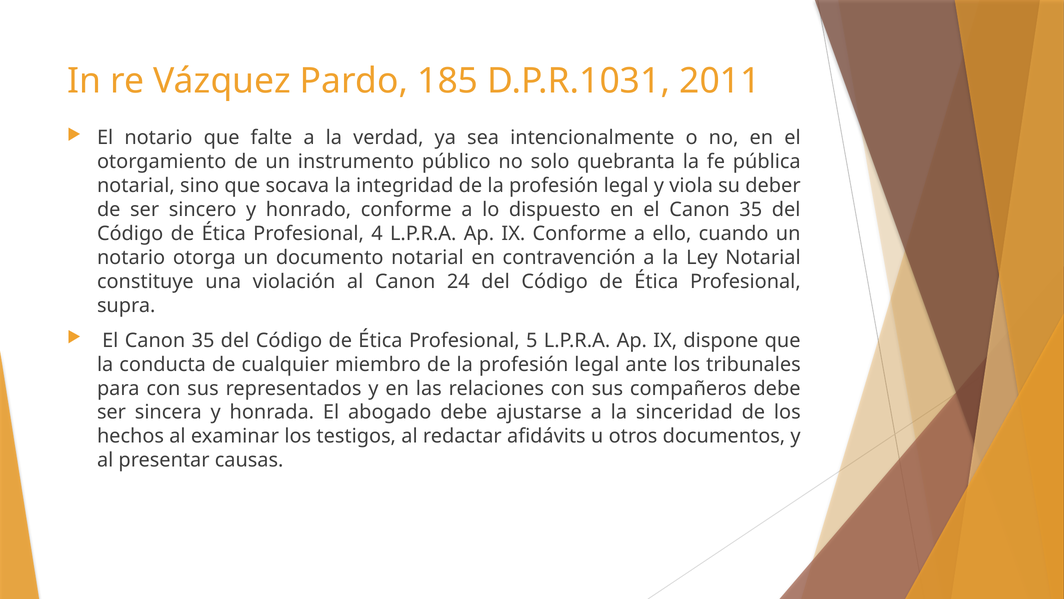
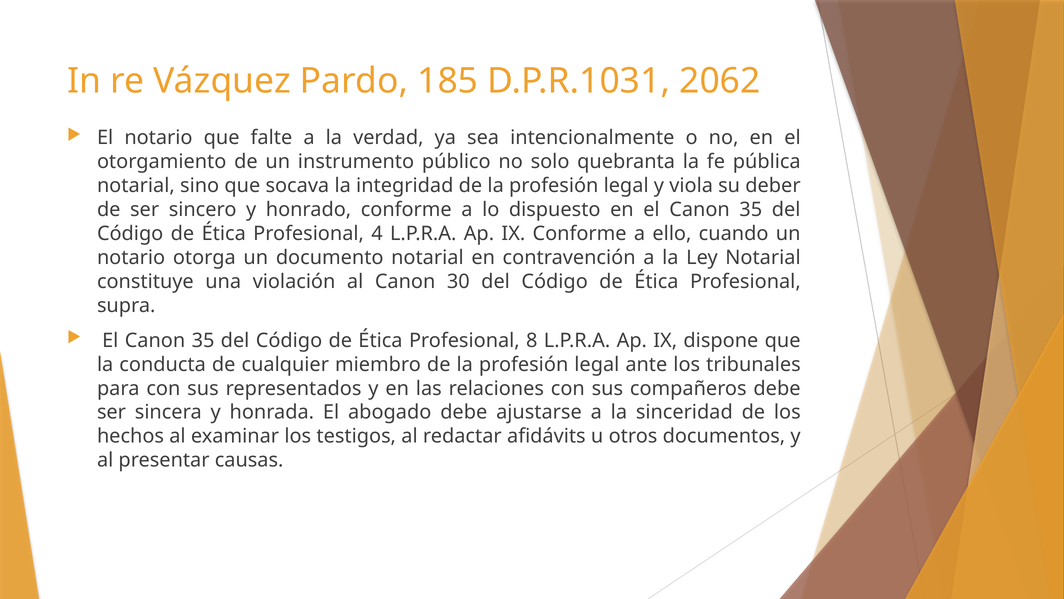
2011: 2011 -> 2062 (720, 81)
24: 24 -> 30 (458, 281)
5: 5 -> 8 (532, 340)
